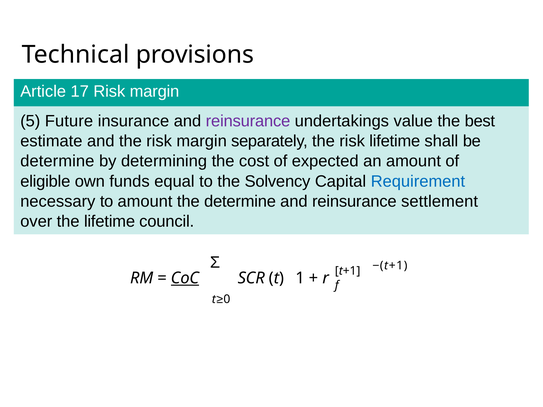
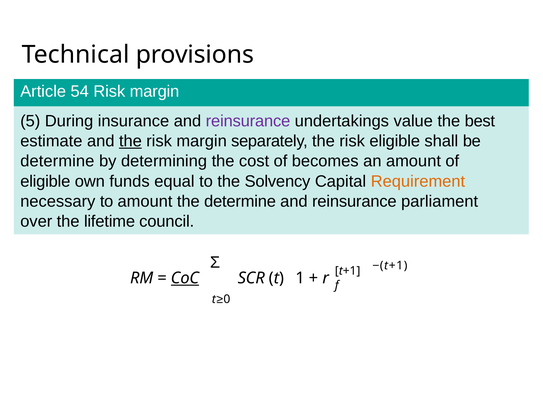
17: 17 -> 54 (80, 92)
Future: Future -> During (69, 121)
the underline: none -> present (130, 141)
risk lifetime: lifetime -> eligible (395, 141)
expected: expected -> becomes (325, 161)
Requirement colour: blue -> orange (418, 182)
settlement: settlement -> parliament (440, 202)
